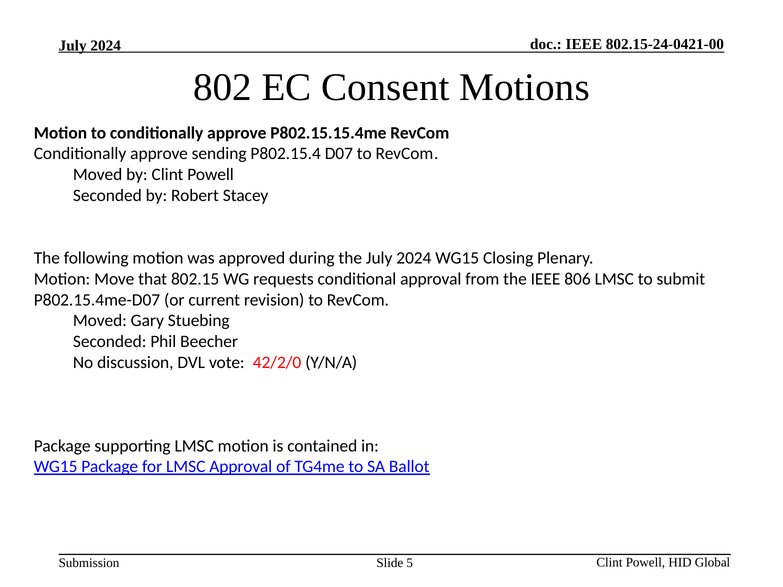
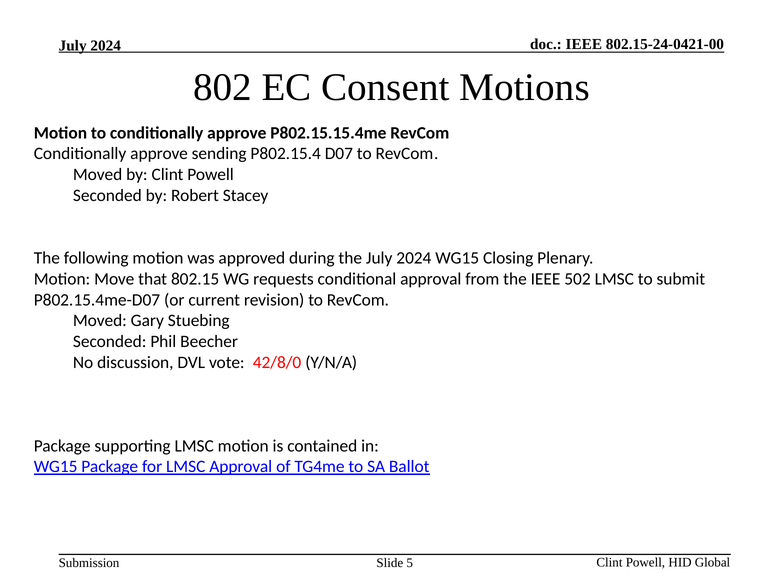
806: 806 -> 502 (578, 279)
42/2/0: 42/2/0 -> 42/8/0 (277, 363)
